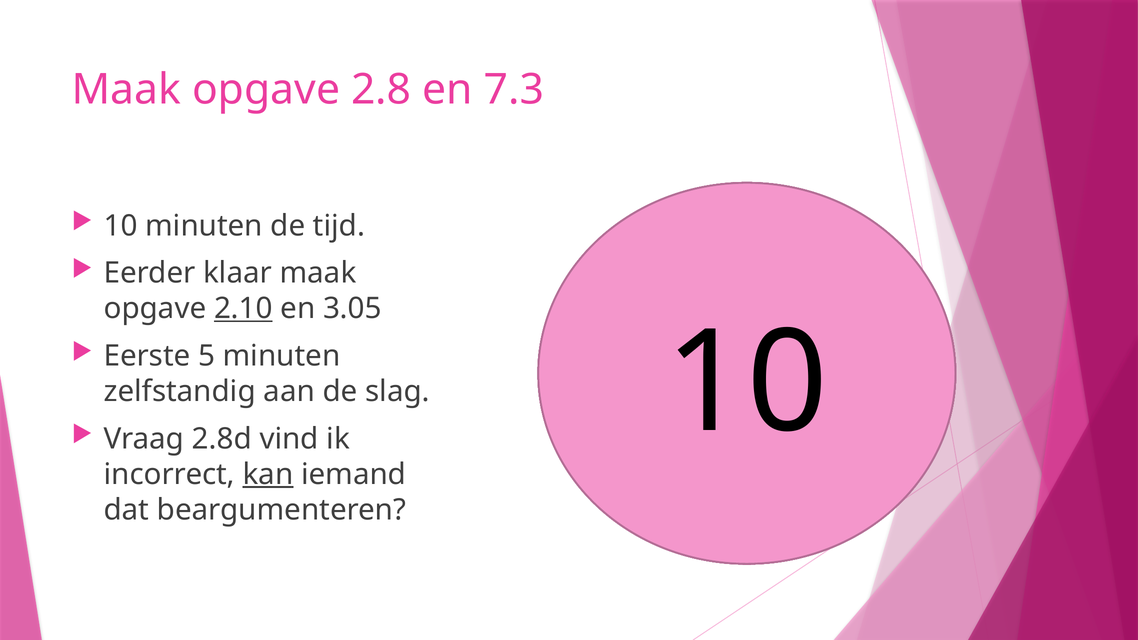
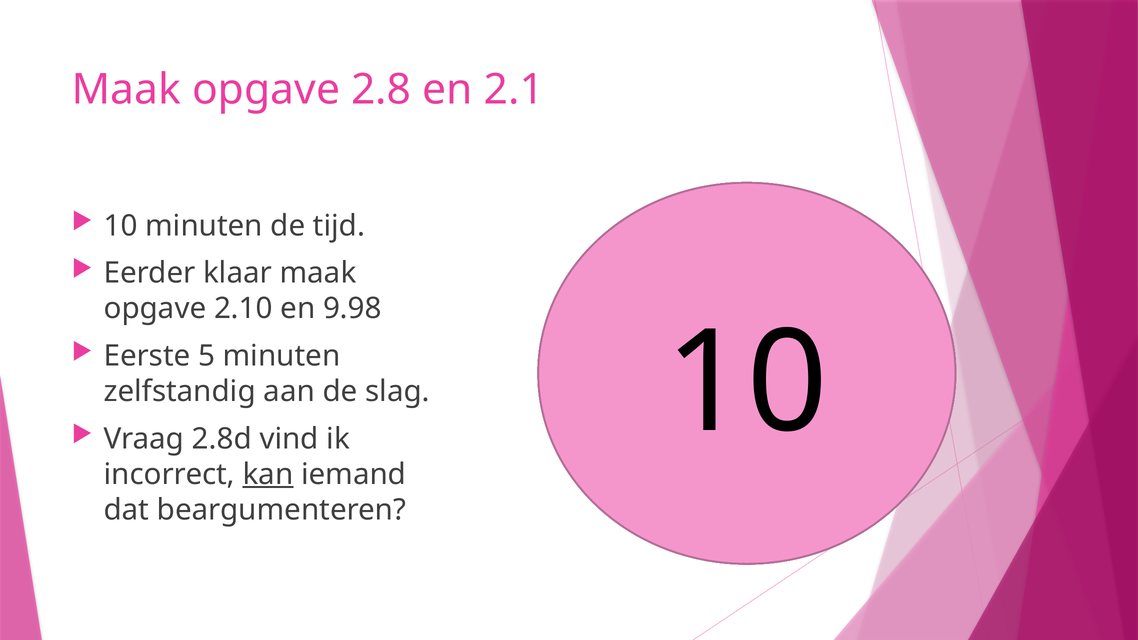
7.3: 7.3 -> 2.1 (514, 90)
2.10 underline: present -> none (243, 309)
3.05: 3.05 -> 9.98 (352, 309)
